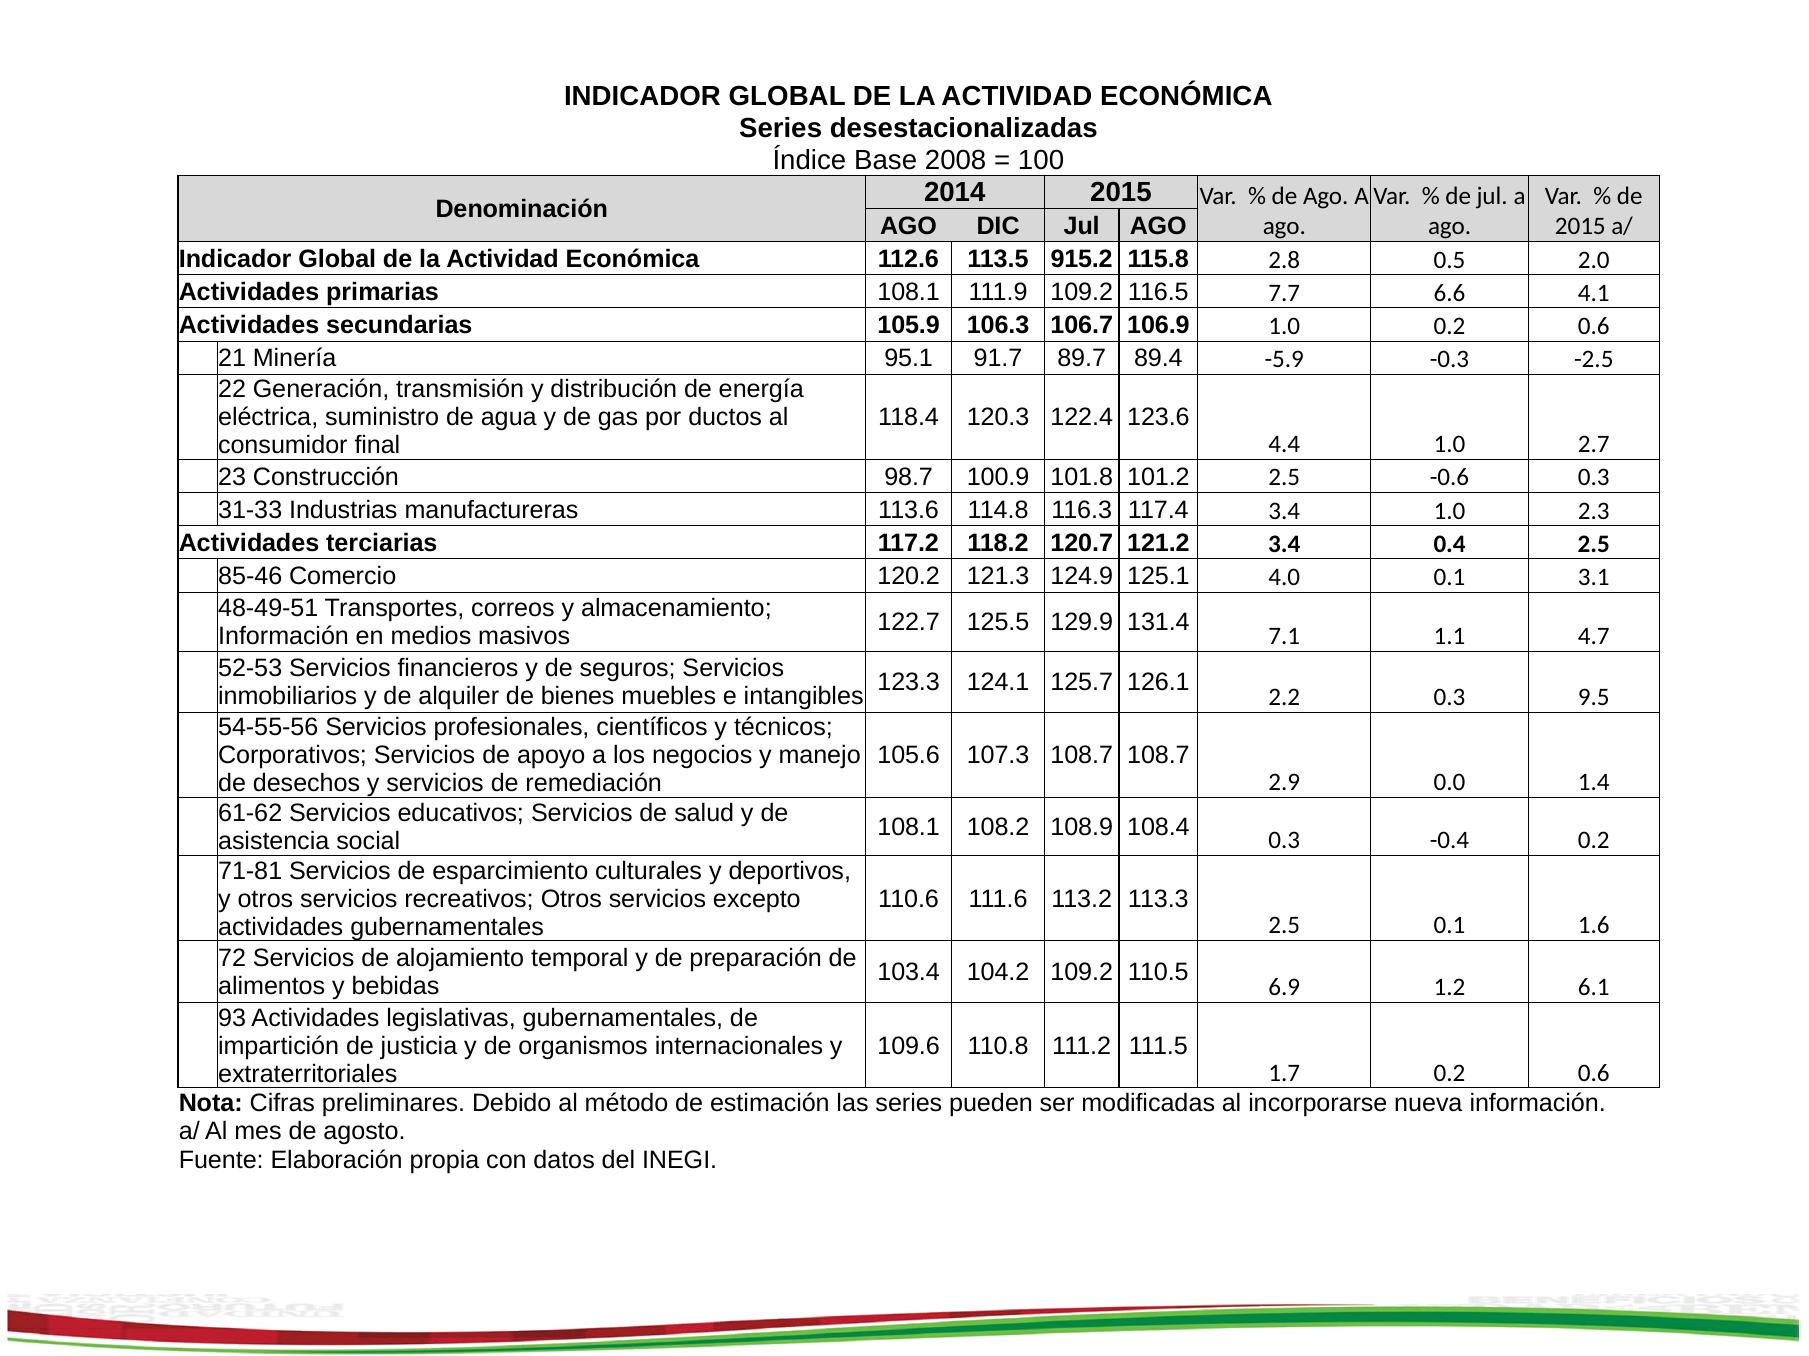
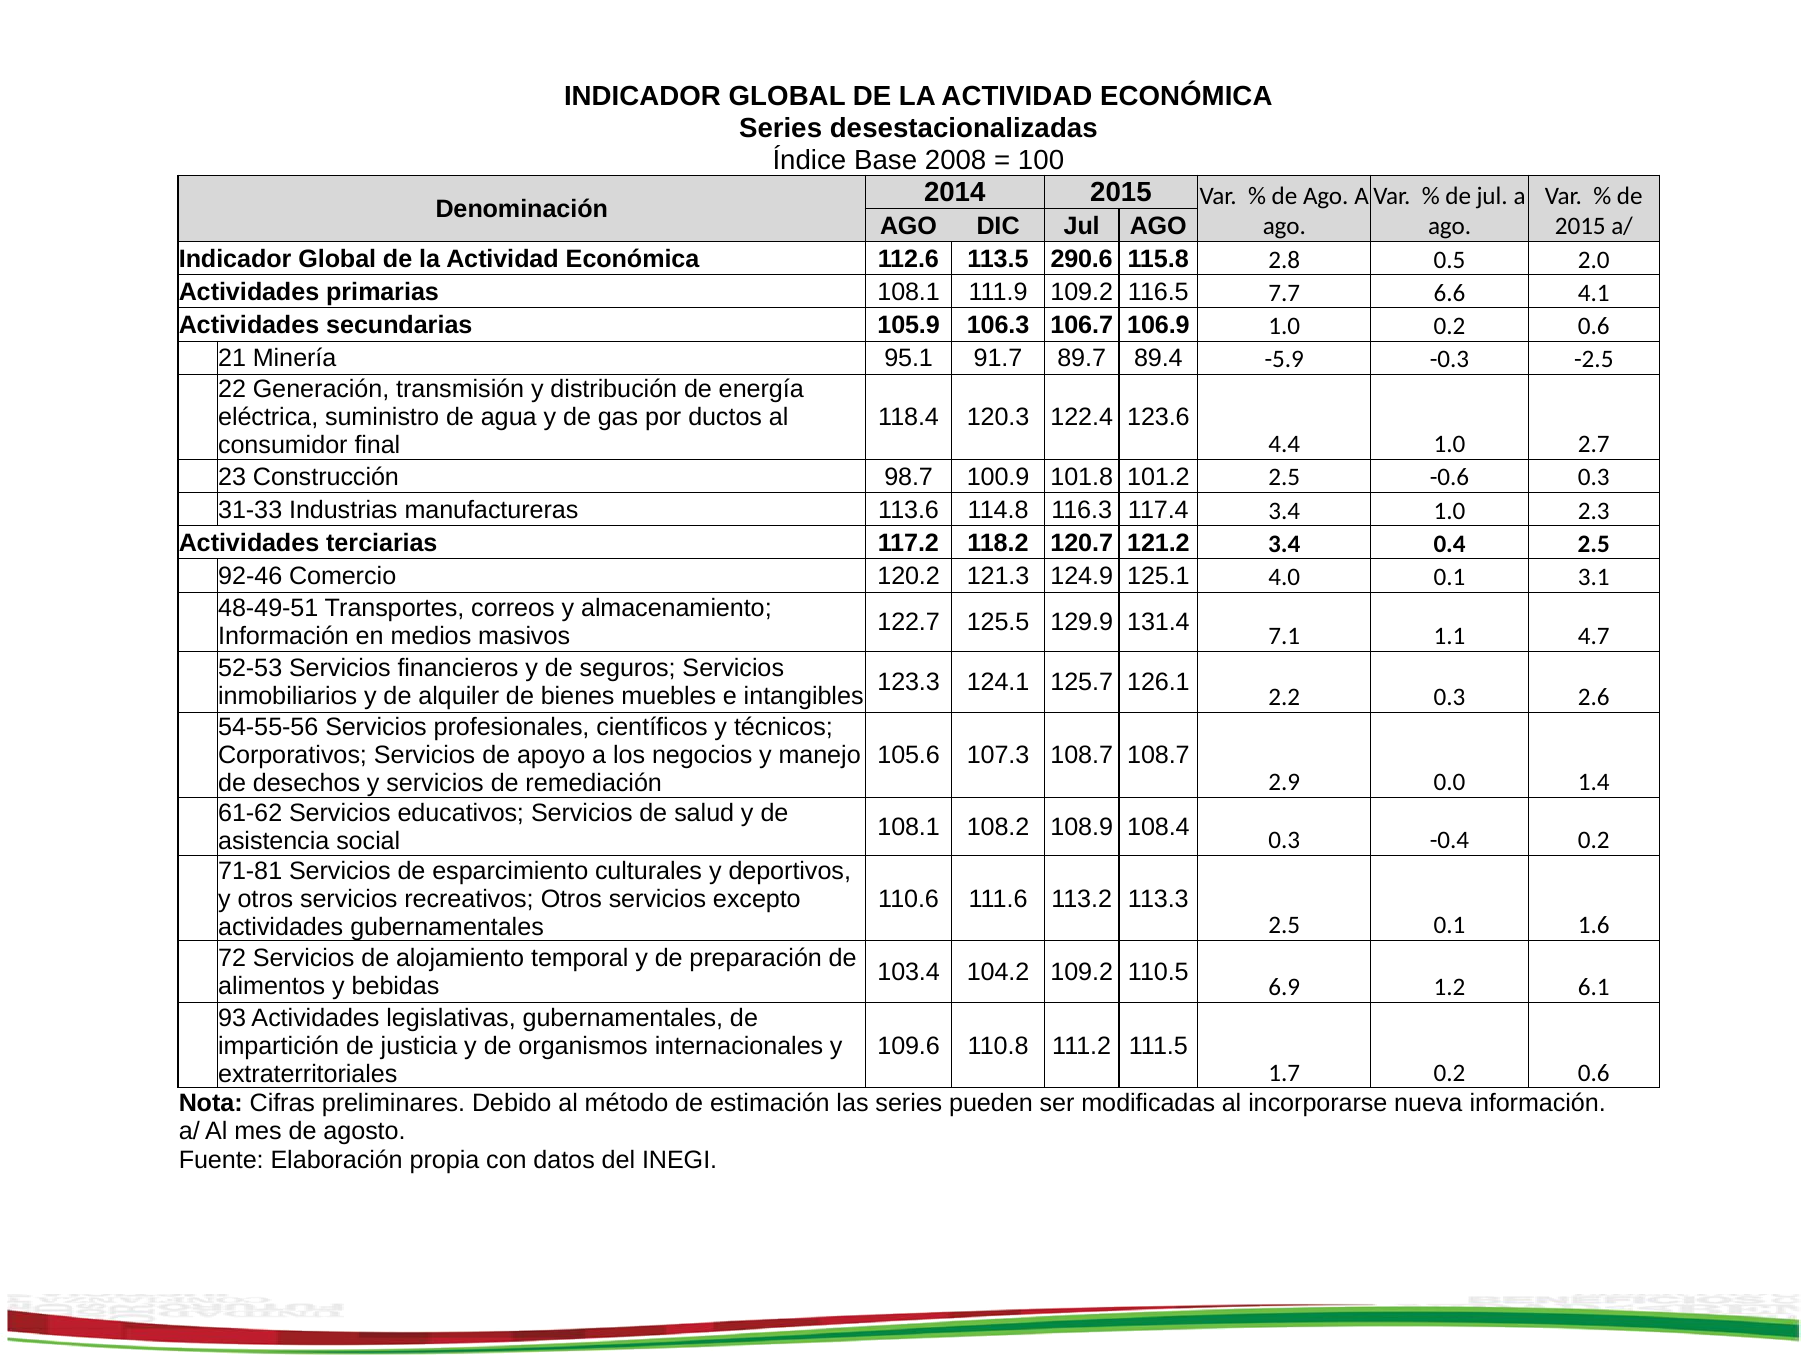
915.2: 915.2 -> 290.6 (1082, 259)
85-46: 85-46 -> 92-46 (250, 577)
9.5: 9.5 -> 2.6 (1594, 698)
